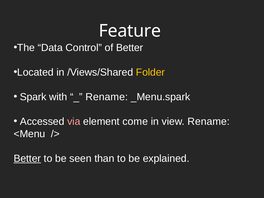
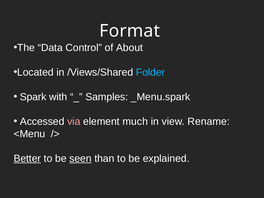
Feature: Feature -> Format (130, 31)
of Better: Better -> About (130, 48)
Folder colour: yellow -> light blue (150, 72)
Rename: Rename -> Samples (107, 97)
come: come -> much (135, 122)
seen underline: none -> present (80, 158)
